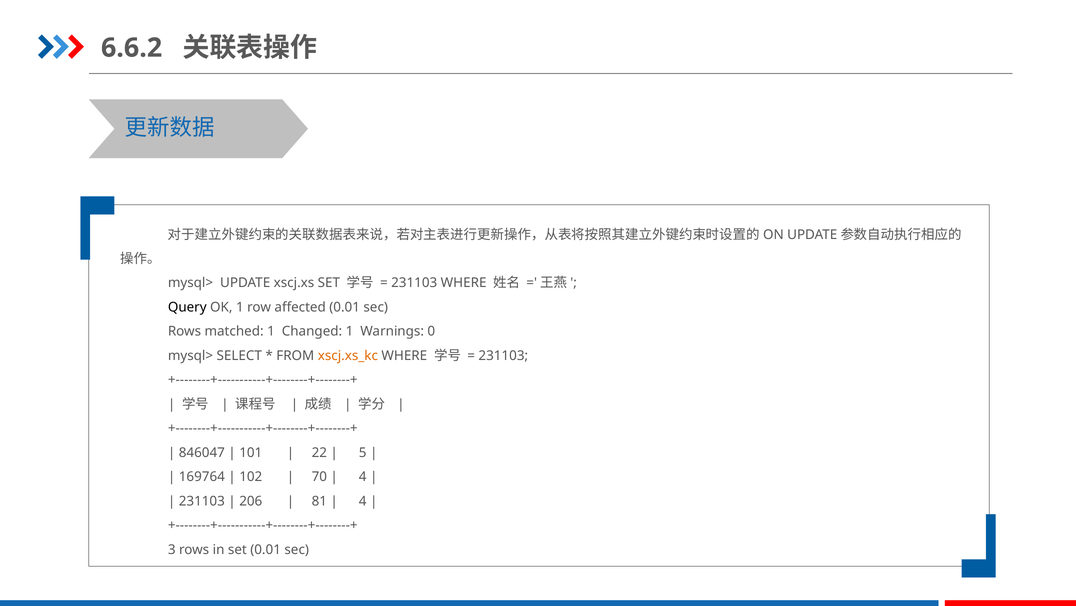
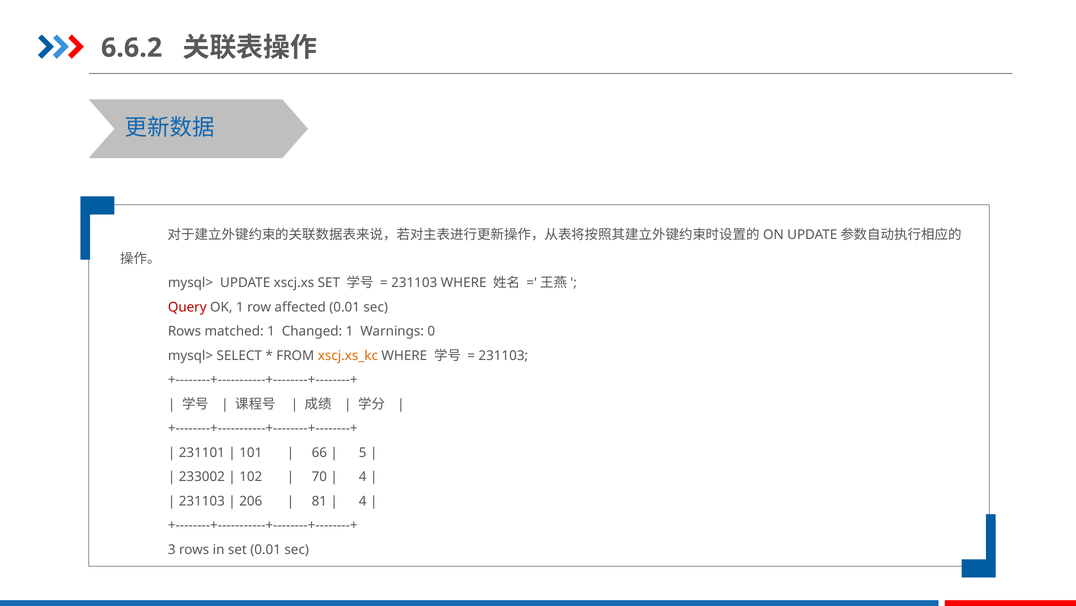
Query colour: black -> red (187, 307)
846047: 846047 -> 231101 (202, 452)
22: 22 -> 66 (319, 452)
169764: 169764 -> 233002 (202, 477)
